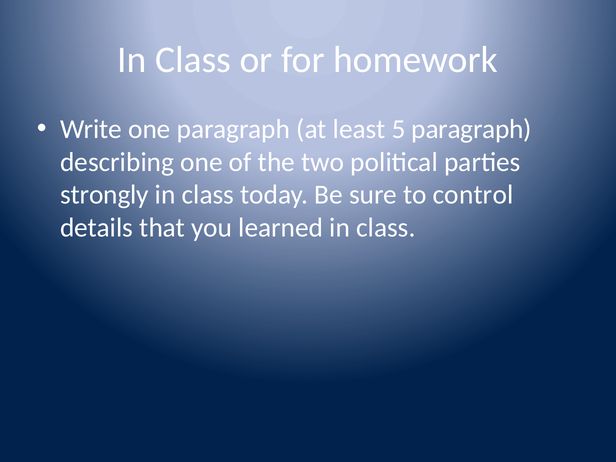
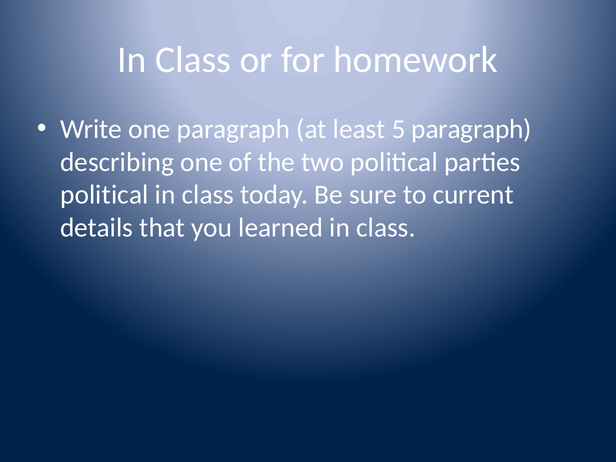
strongly: strongly -> political (104, 195)
control: control -> current (473, 195)
